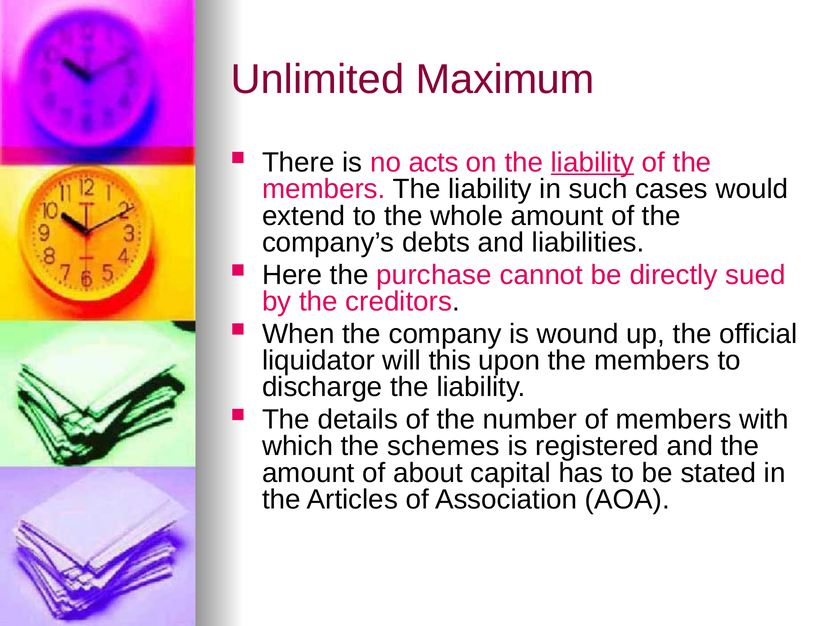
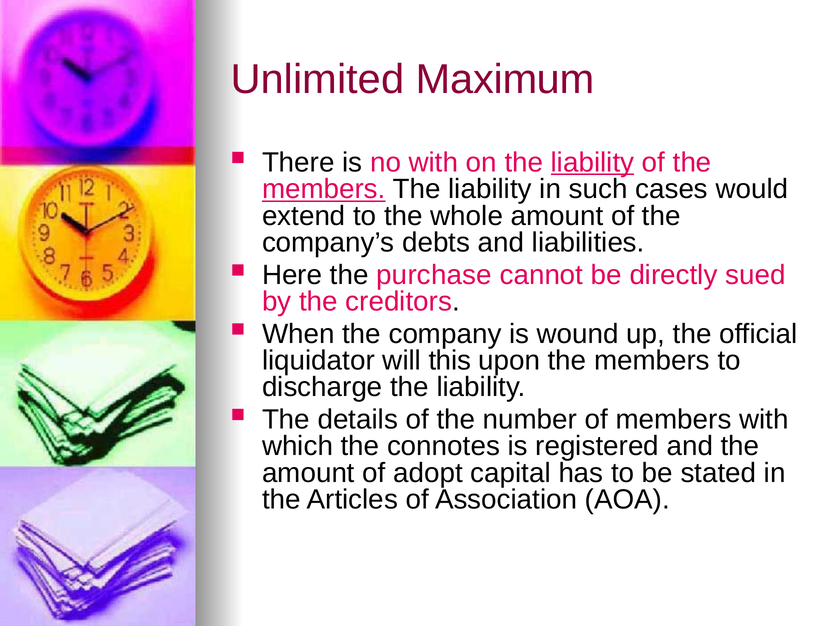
no acts: acts -> with (433, 162)
members underline: none -> present (324, 189)
schemes: schemes -> connotes (443, 446)
about: about -> adopt (428, 473)
